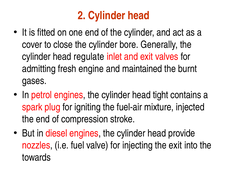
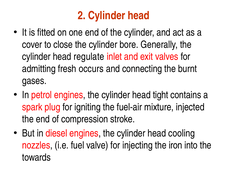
engine: engine -> occurs (91, 69)
maintained: maintained -> connecting (142, 69)
provide: provide -> cooling (182, 133)
the exit: exit -> iron (175, 146)
